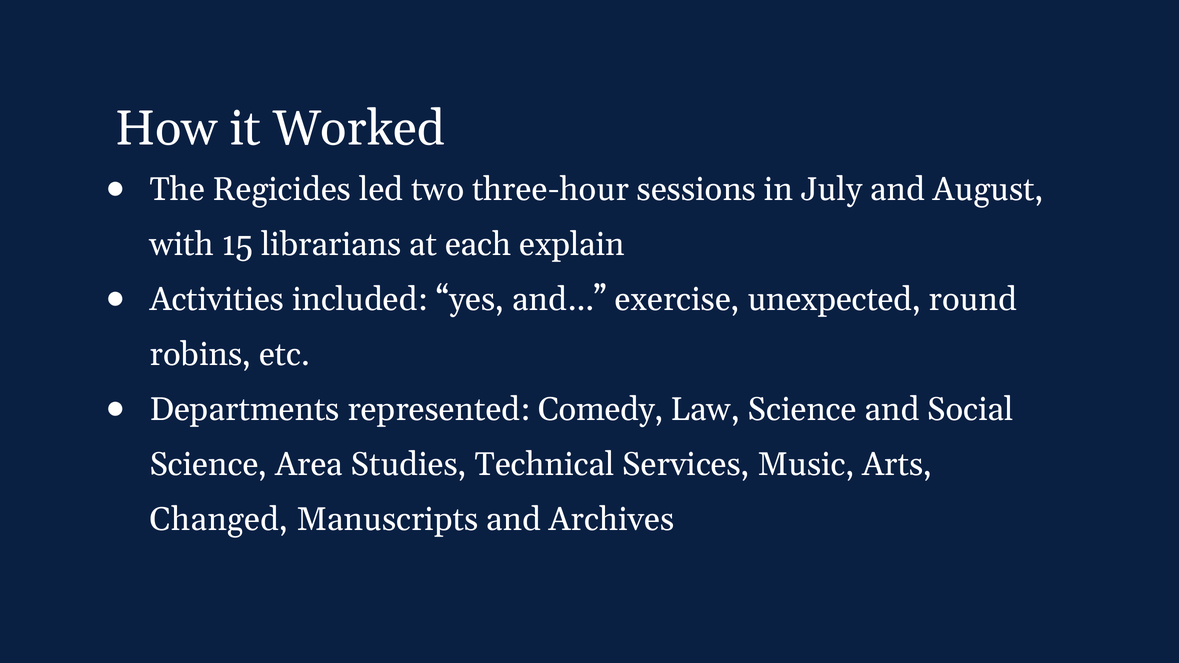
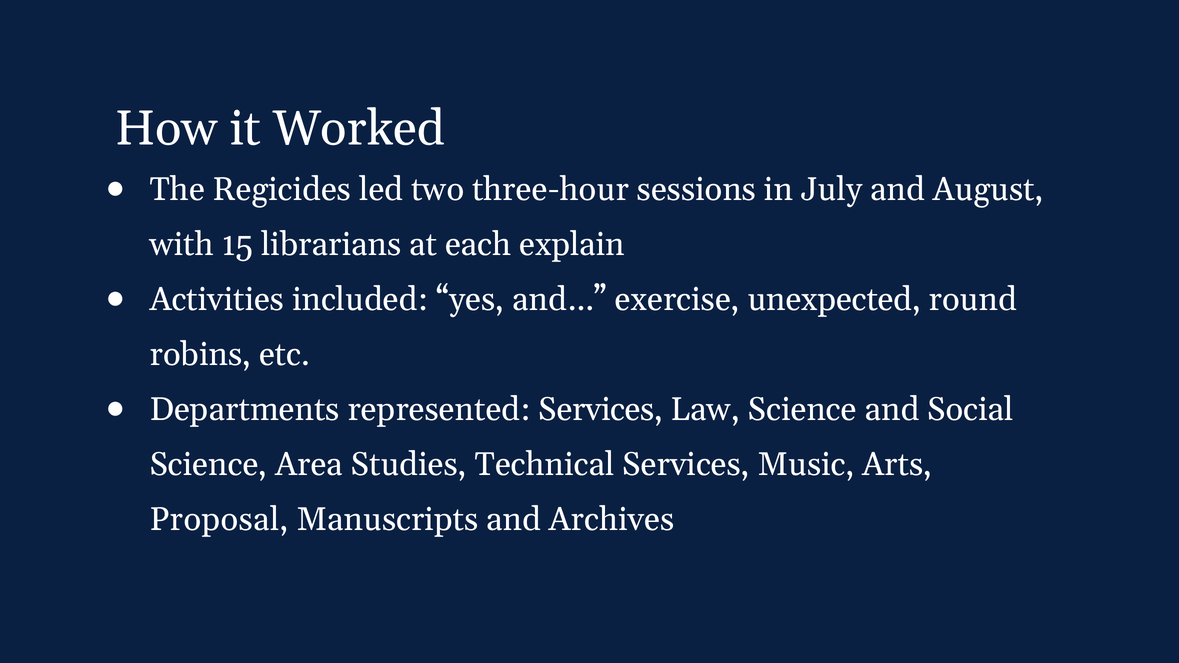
represented Comedy: Comedy -> Services (601, 410)
Changed: Changed -> Proposal (219, 520)
